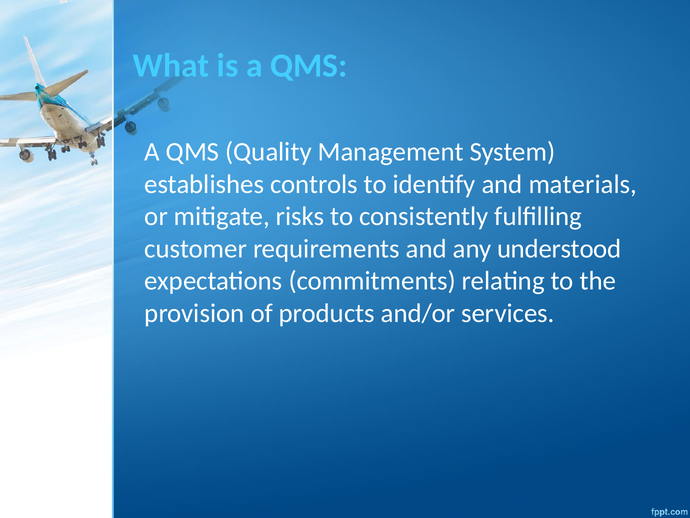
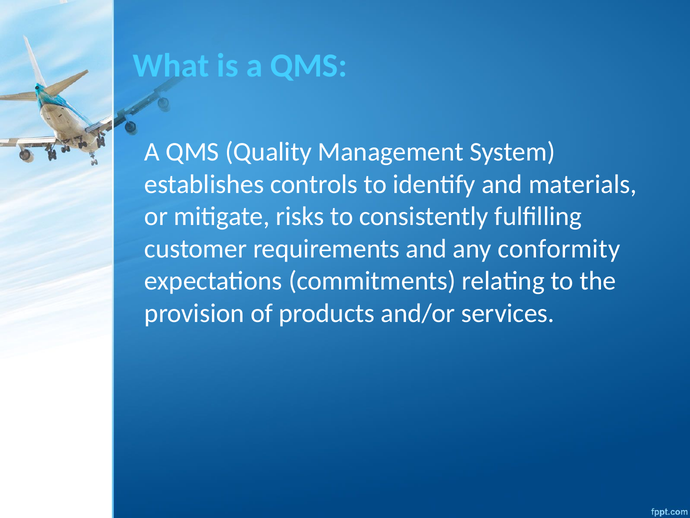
understood: understood -> conformity (559, 248)
